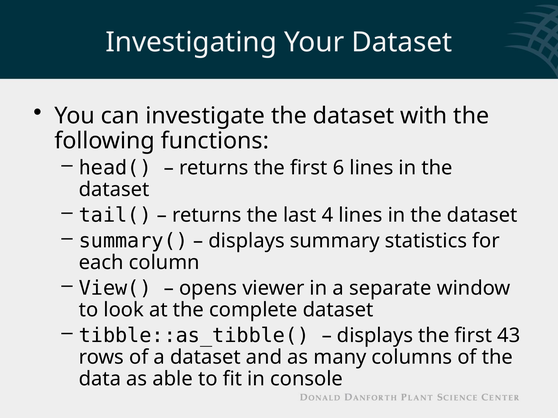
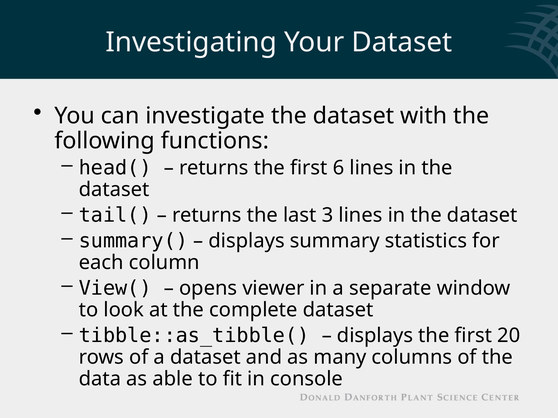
4: 4 -> 3 (328, 215)
43: 43 -> 20 (509, 336)
